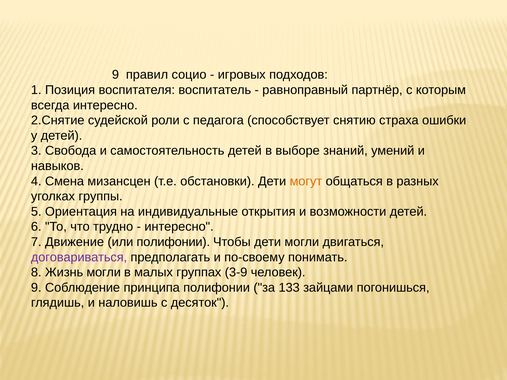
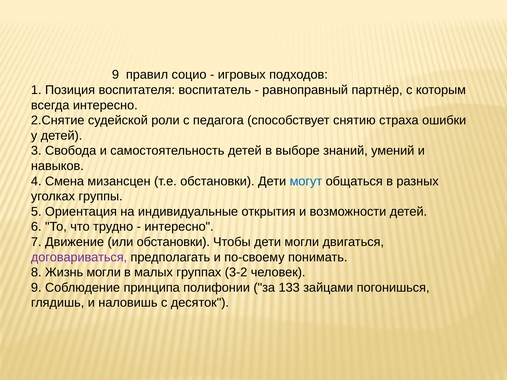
могут colour: orange -> blue (306, 181)
или полифонии: полифонии -> обстановки (173, 242)
3-9: 3-9 -> 3-2 (236, 273)
